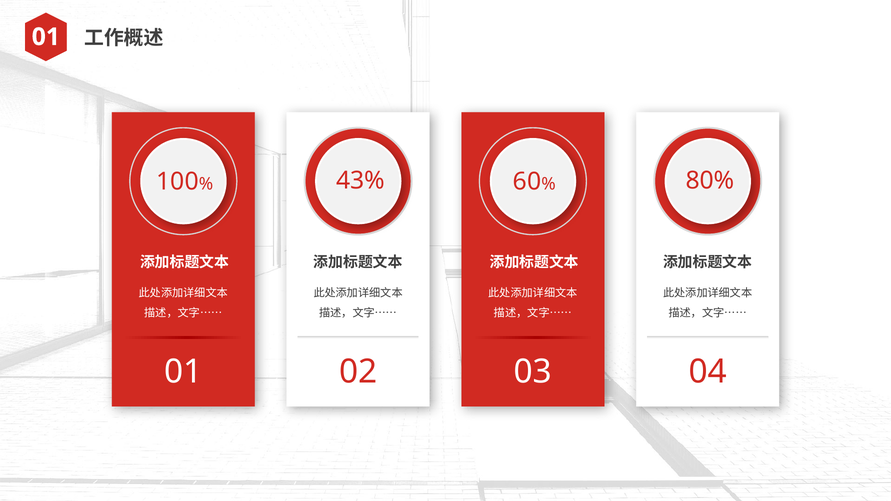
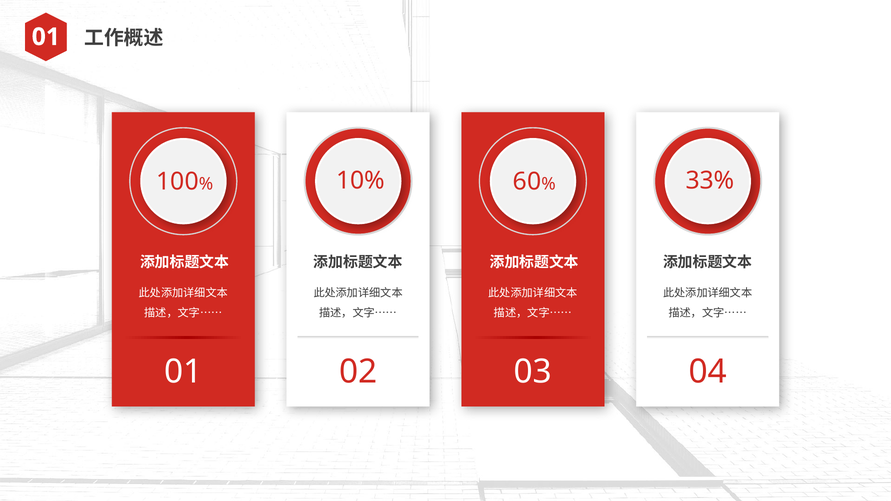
43%: 43% -> 10% (360, 180)
80%: 80% -> 33% (710, 180)
